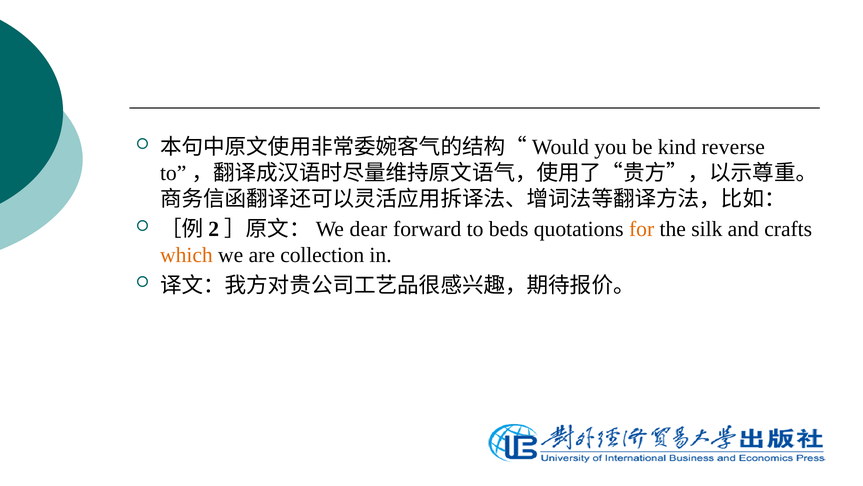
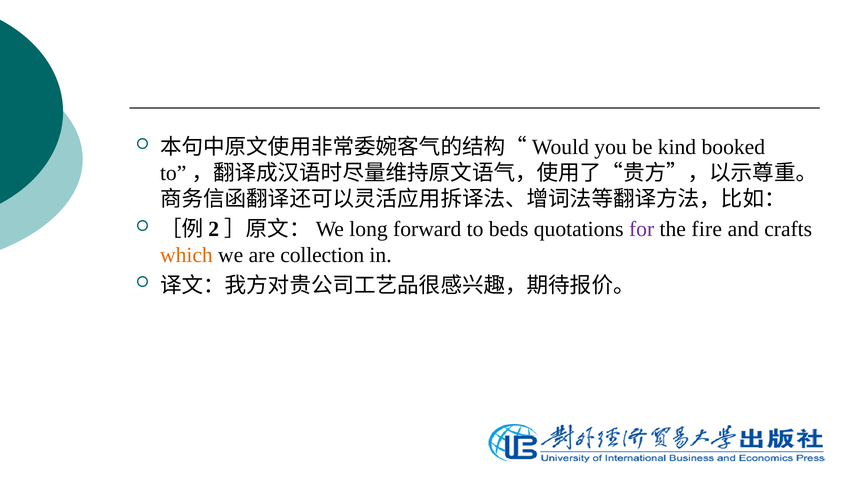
reverse: reverse -> booked (733, 147)
dear: dear -> long (369, 229)
for colour: orange -> purple (642, 229)
silk: silk -> fire (707, 229)
